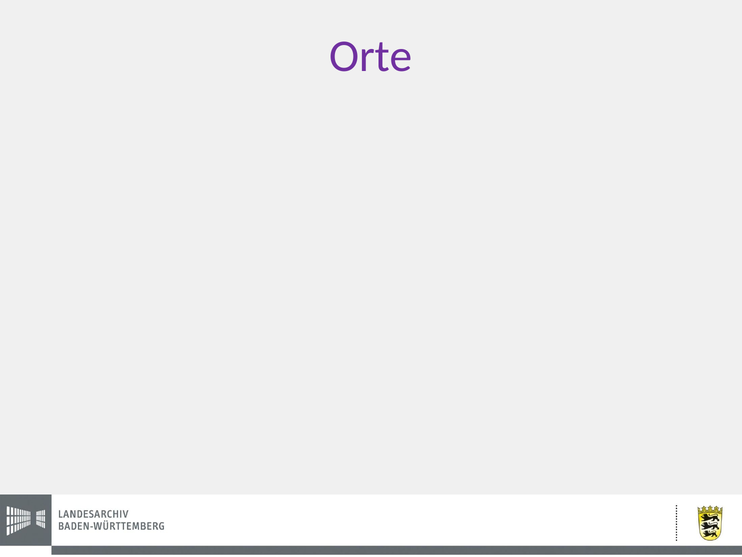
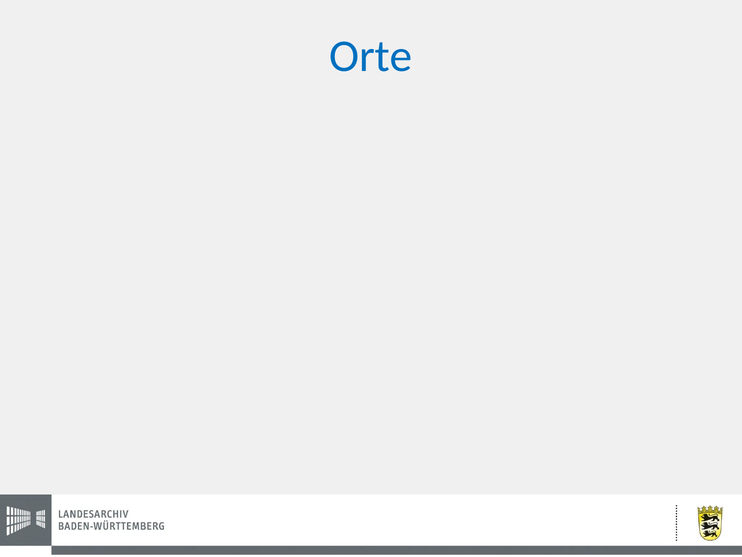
Orte colour: purple -> blue (371, 56)
